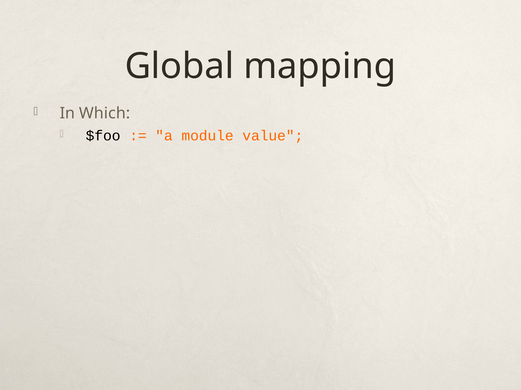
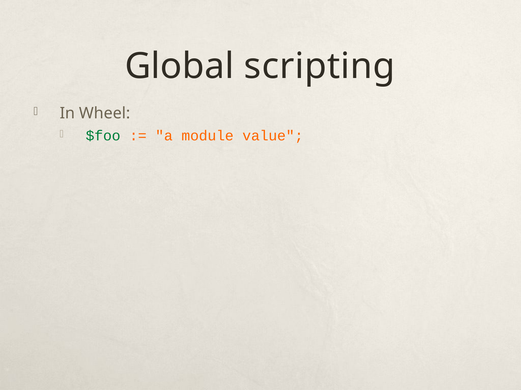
mapping: mapping -> scripting (320, 66)
Which: Which -> Wheel (105, 114)
$foo colour: black -> green (103, 136)
